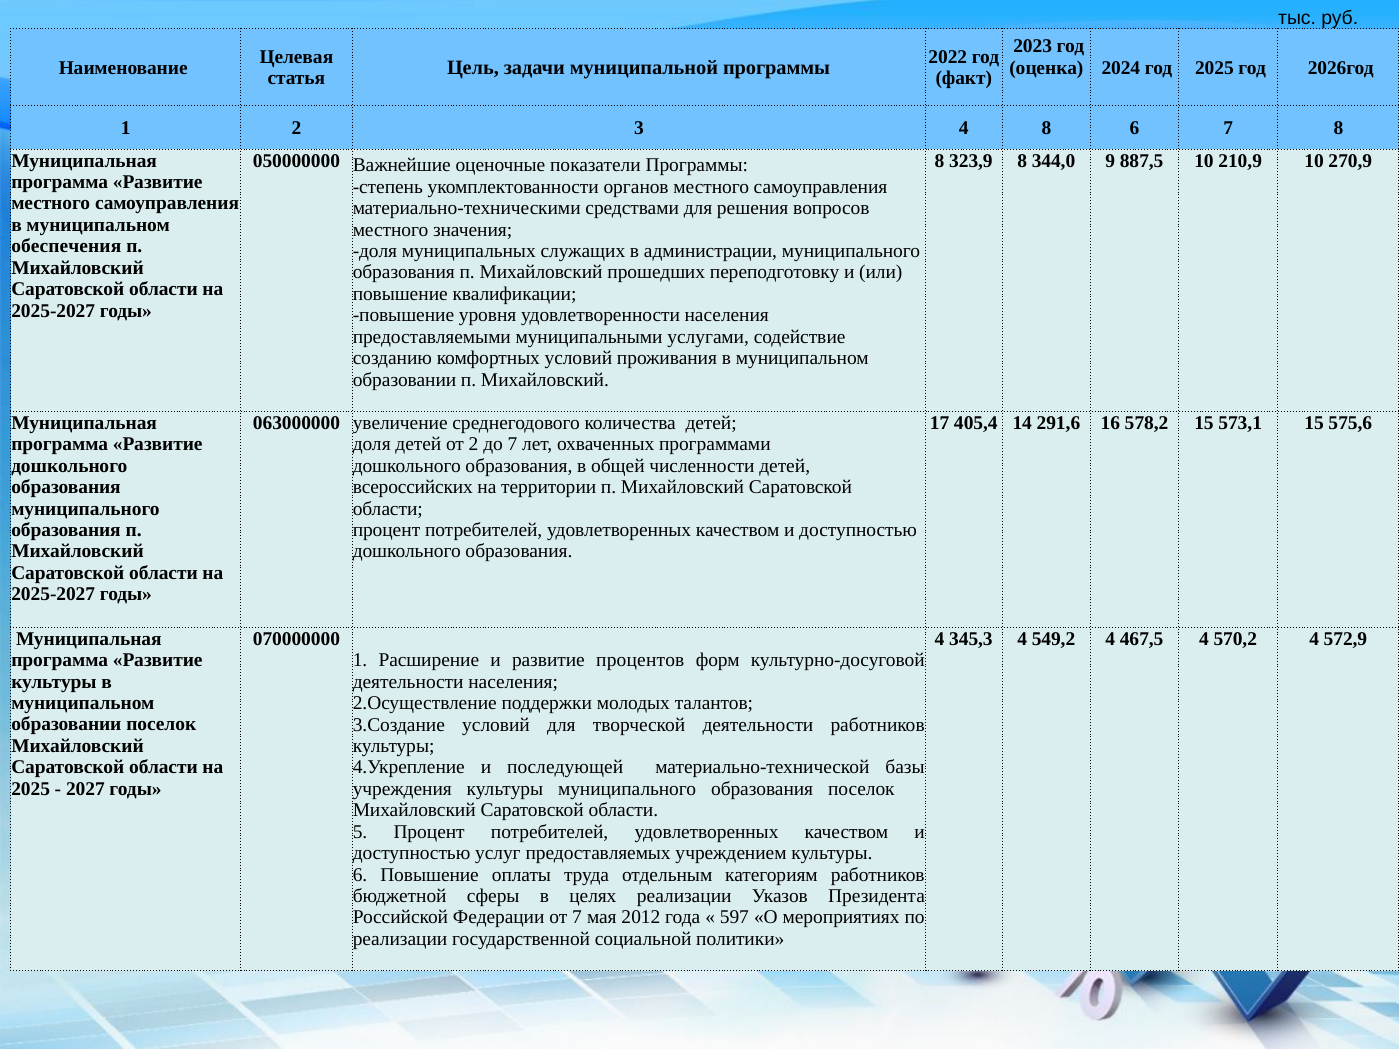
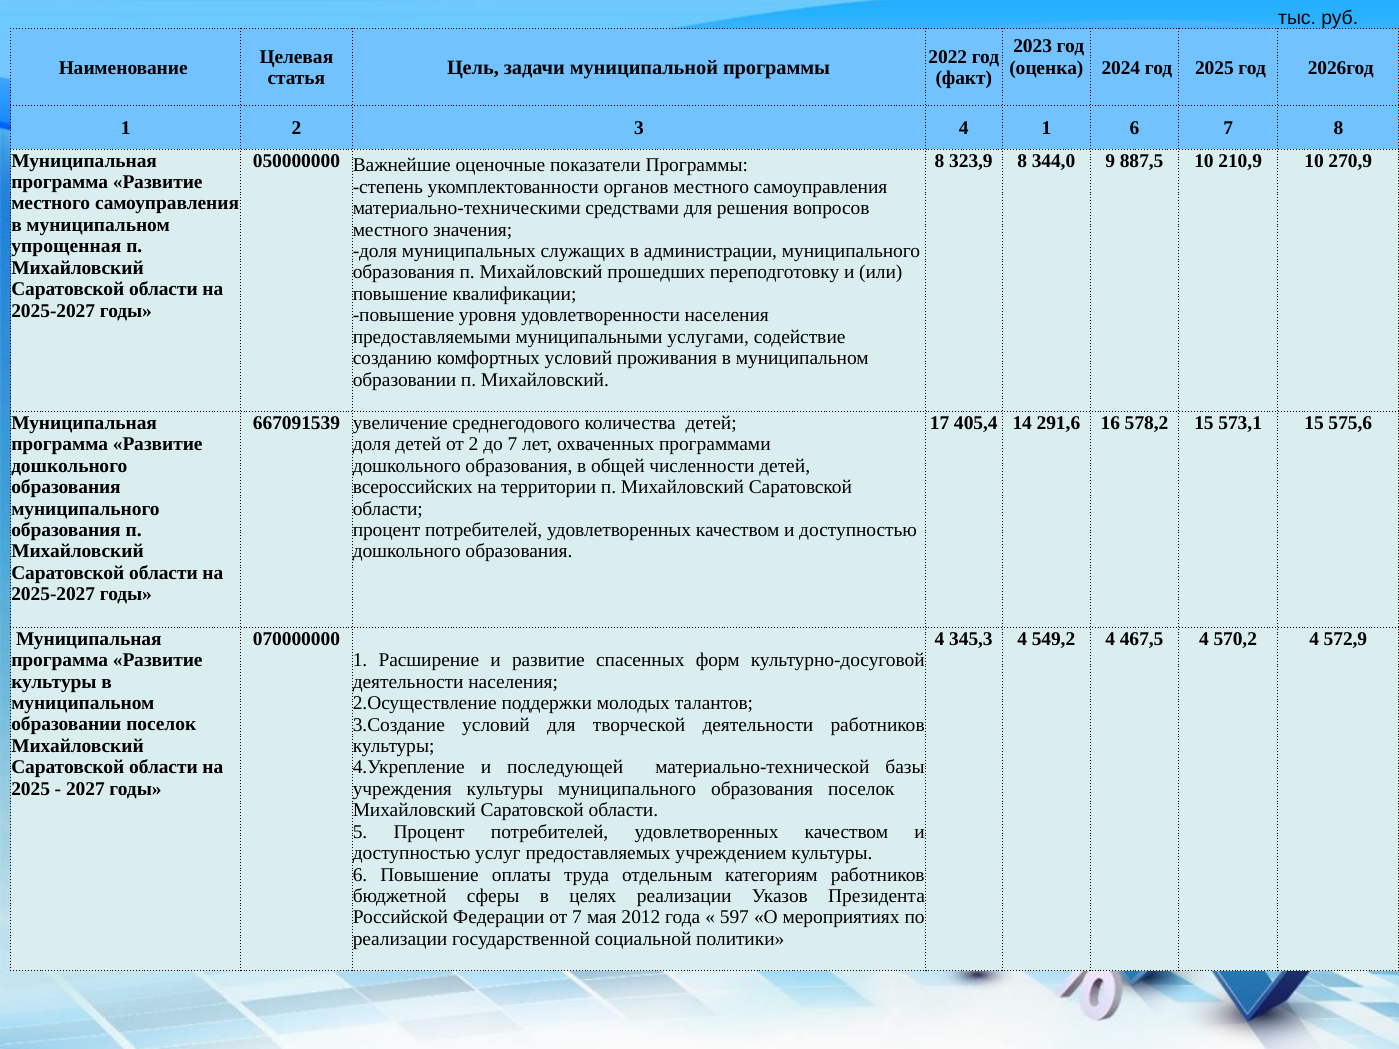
4 8: 8 -> 1 (1046, 128)
обеспечения: обеспечения -> упрощенная (66, 246)
063000000: 063000000 -> 667091539 (296, 423)
процентов: процентов -> спасенных (640, 661)
